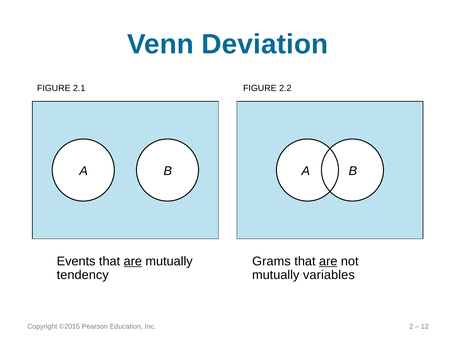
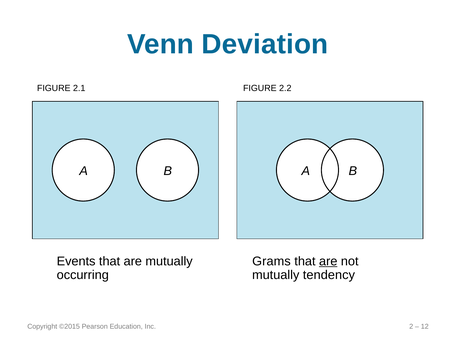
are underline: present -> none (133, 261)
tendency: tendency -> occurring (83, 275)
variables: variables -> tendency (329, 275)
